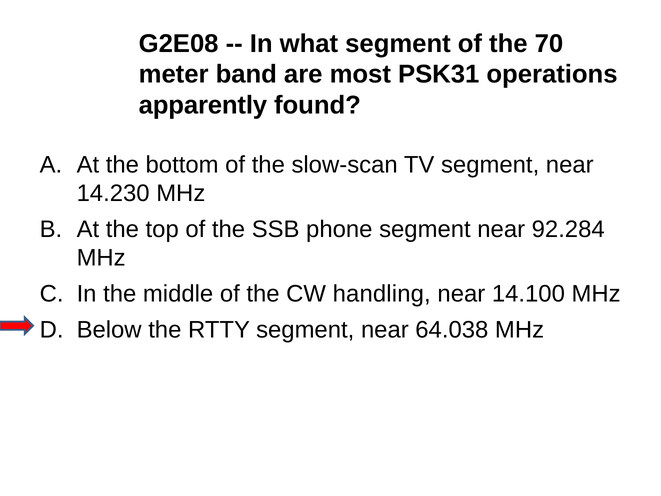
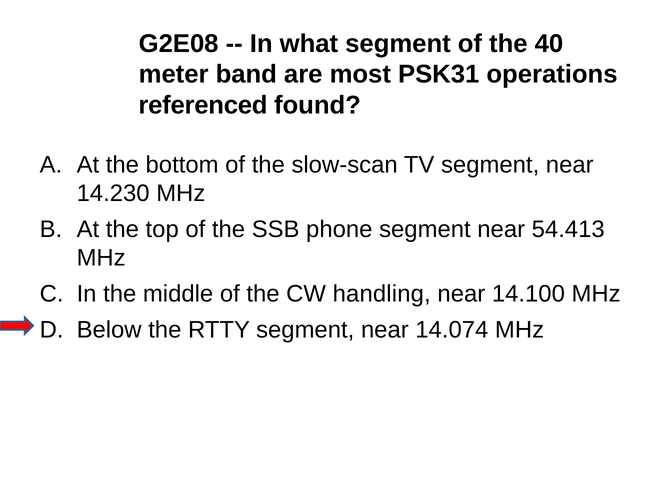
70: 70 -> 40 (549, 44)
apparently: apparently -> referenced (203, 105)
92.284: 92.284 -> 54.413 (568, 229)
64.038: 64.038 -> 14.074 (452, 330)
